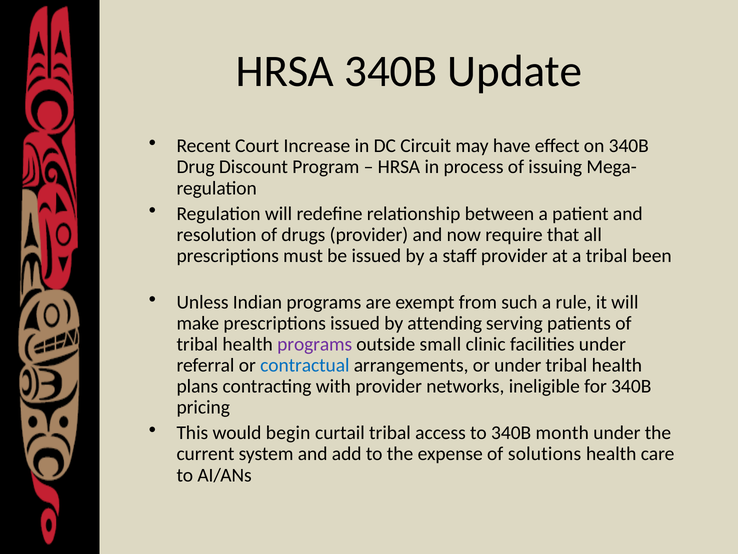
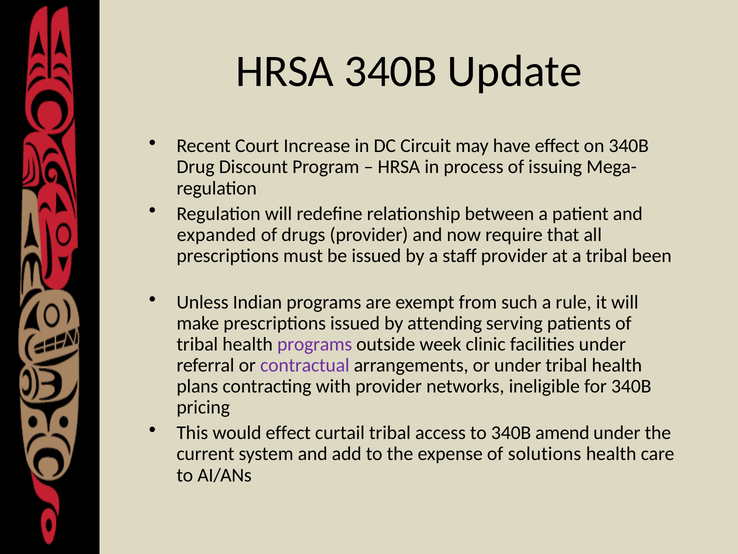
resolution: resolution -> expanded (216, 234)
small: small -> week (441, 344)
contractual colour: blue -> purple (305, 365)
would begin: begin -> effect (288, 433)
month: month -> amend (562, 433)
